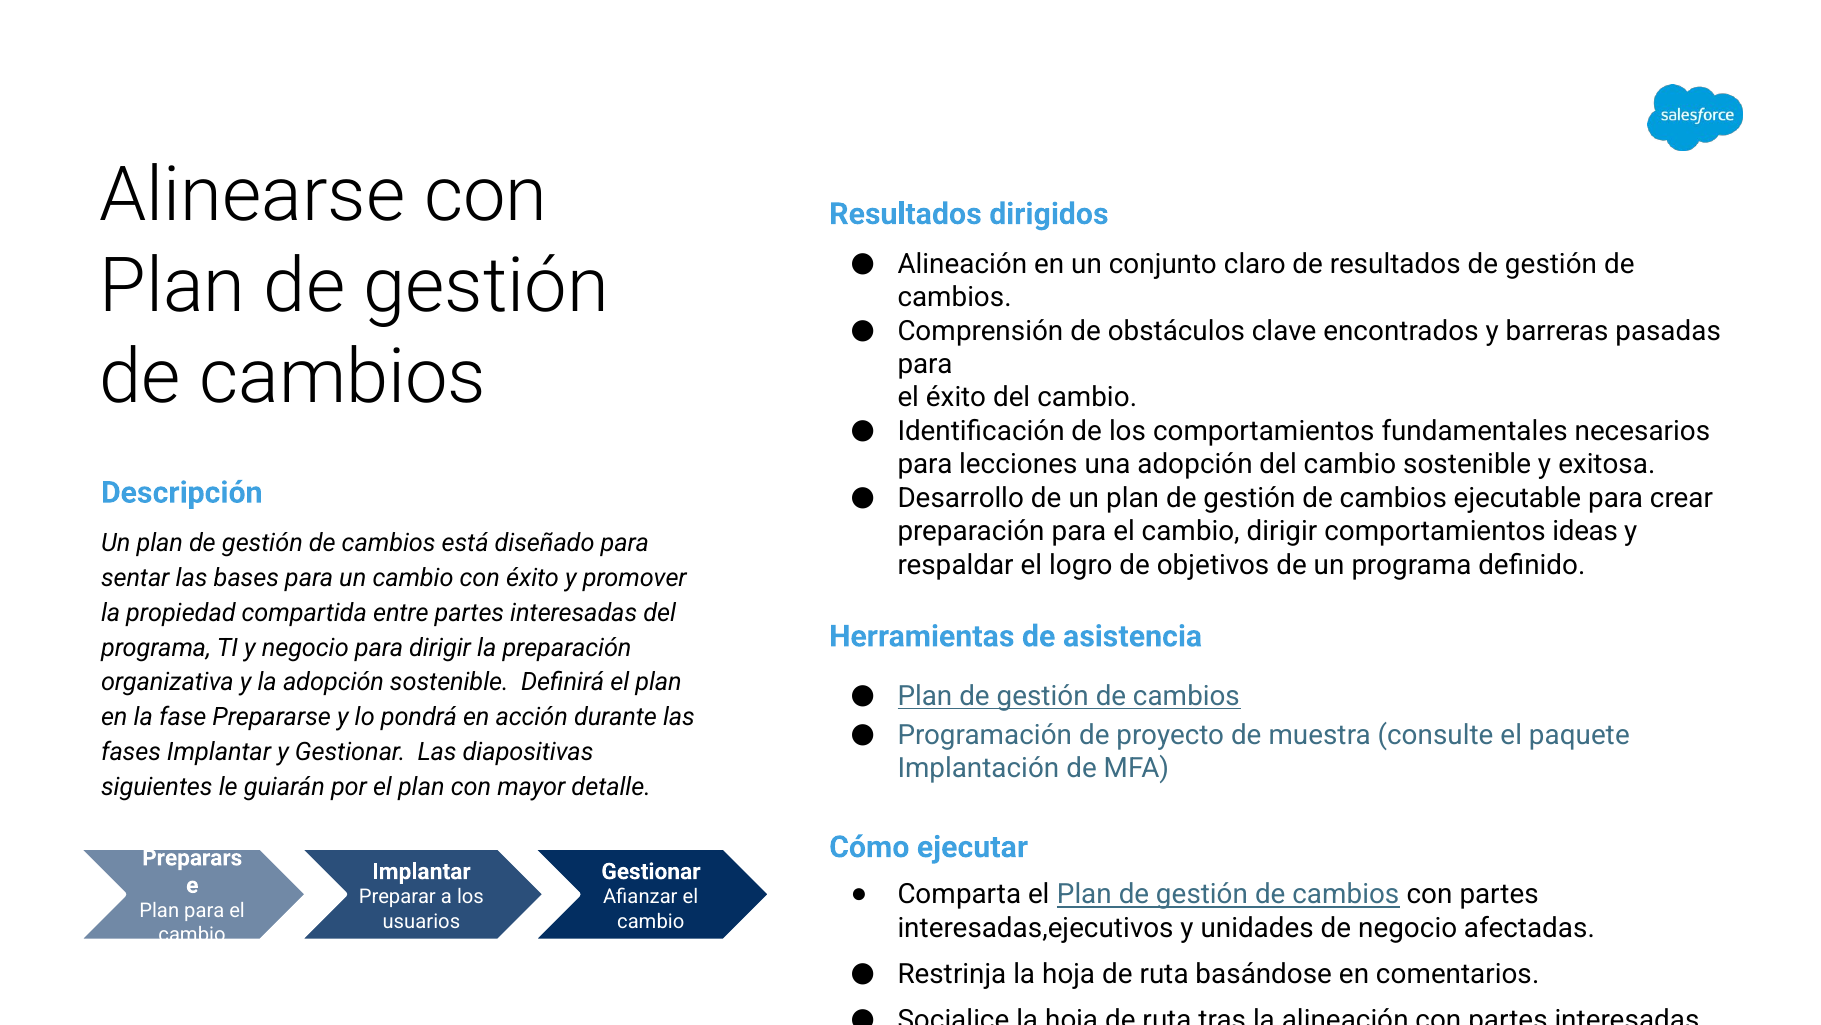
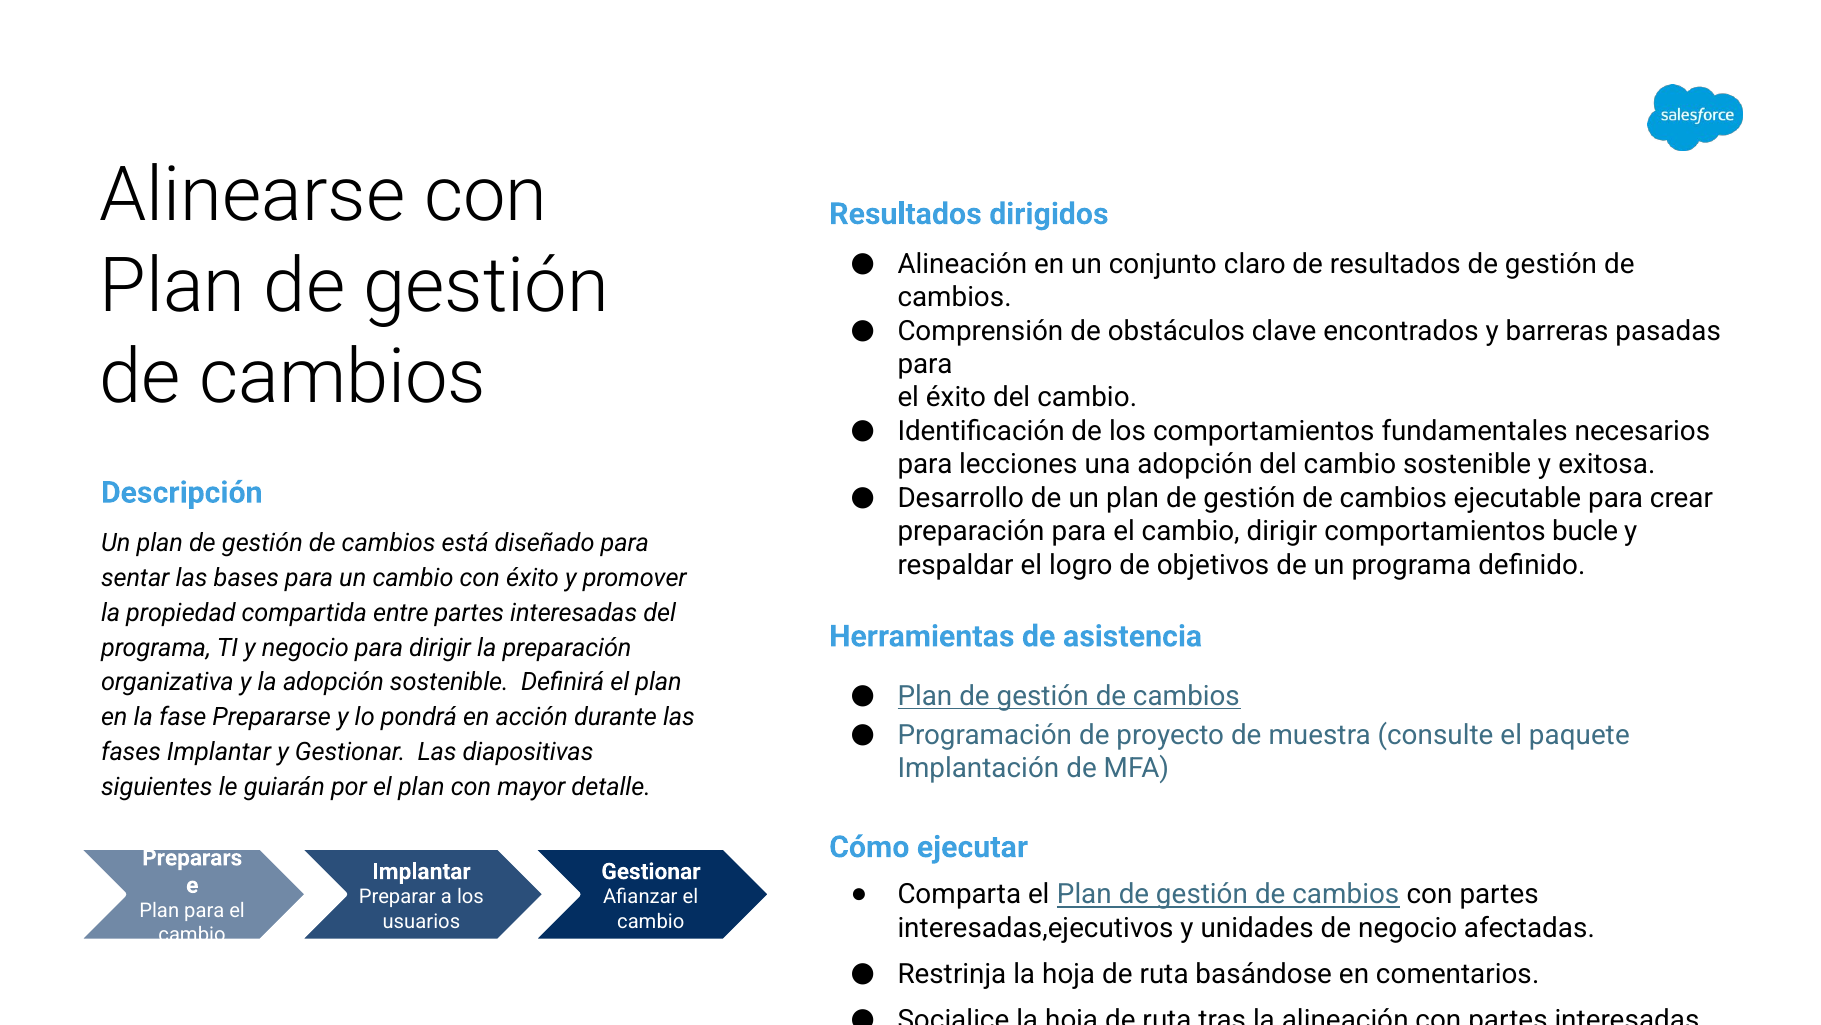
ideas: ideas -> bucle (1585, 531)
